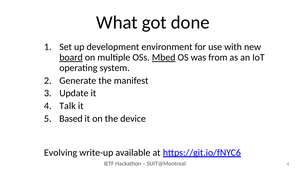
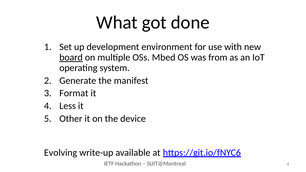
Mbed underline: present -> none (164, 57)
Update: Update -> Format (74, 93)
Talk: Talk -> Less (68, 106)
Based: Based -> Other (71, 119)
